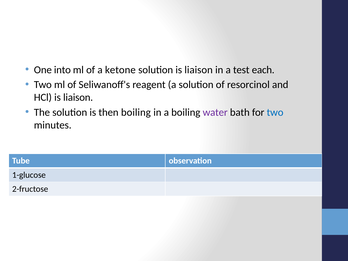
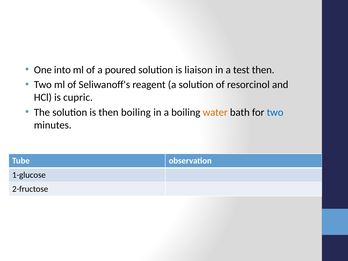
ketone: ketone -> poured (120, 70)
test each: each -> then (263, 70)
HCl is liaison: liaison -> cupric (78, 97)
water colour: purple -> orange (215, 112)
